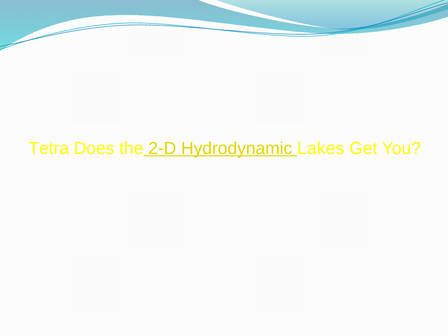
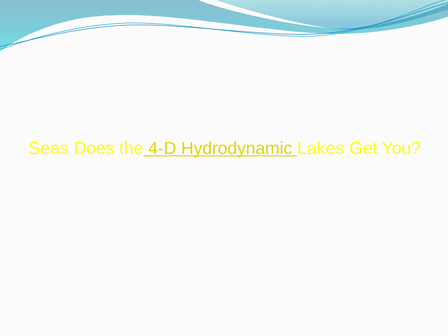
Tetra: Tetra -> Seas (49, 148)
2-D: 2-D -> 4-D (162, 148)
